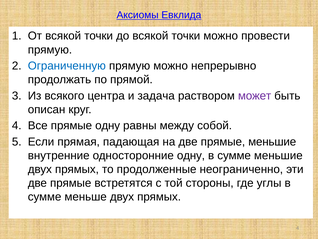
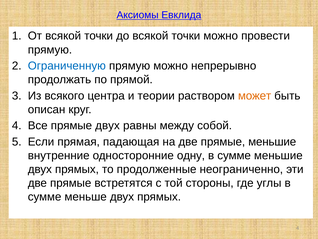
задача: задача -> теории (156, 96)
может colour: purple -> orange (255, 96)
прямые одну: одну -> двух (108, 125)
